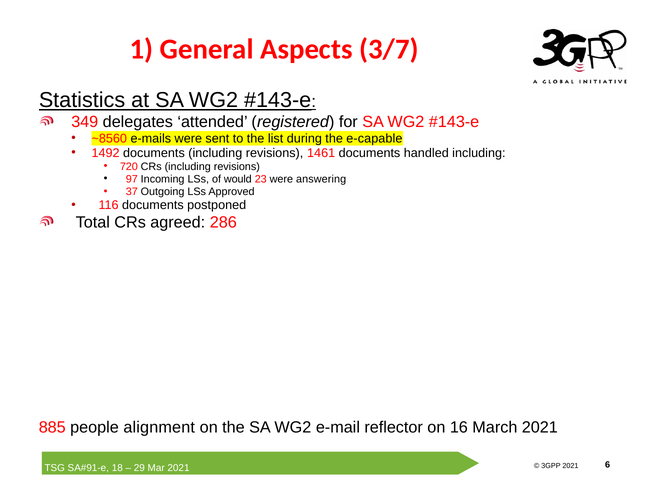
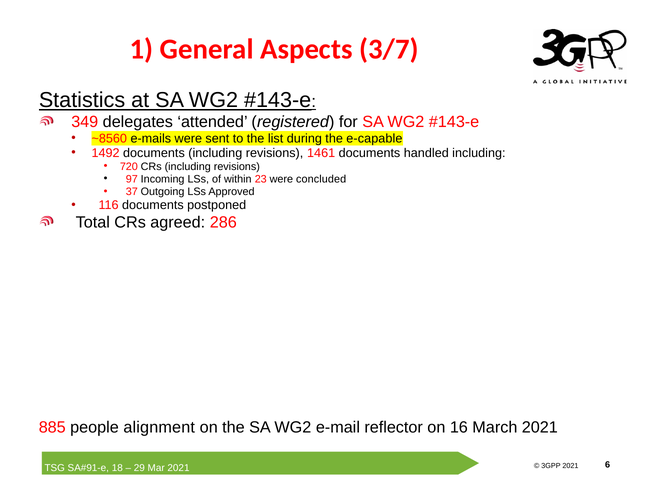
would: would -> within (238, 179)
answering: answering -> concluded (321, 179)
